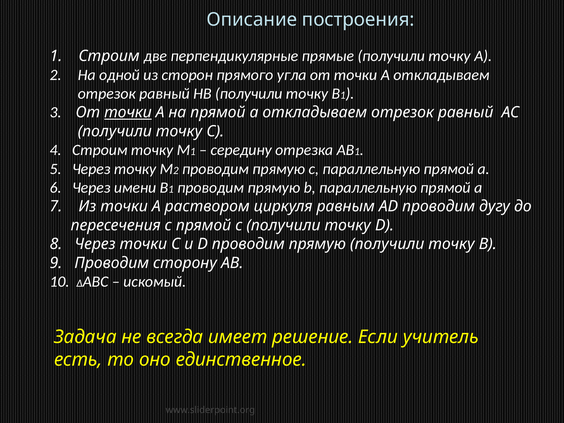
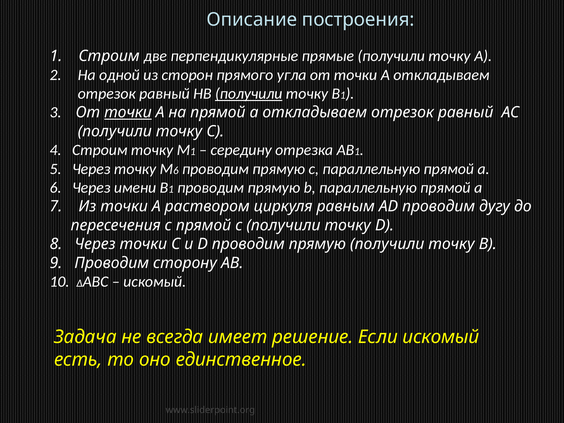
получили underline: none -> present (249, 94)
2: 2 -> 6 (176, 170)
Если учитель: учитель -> искомый (441, 337)
